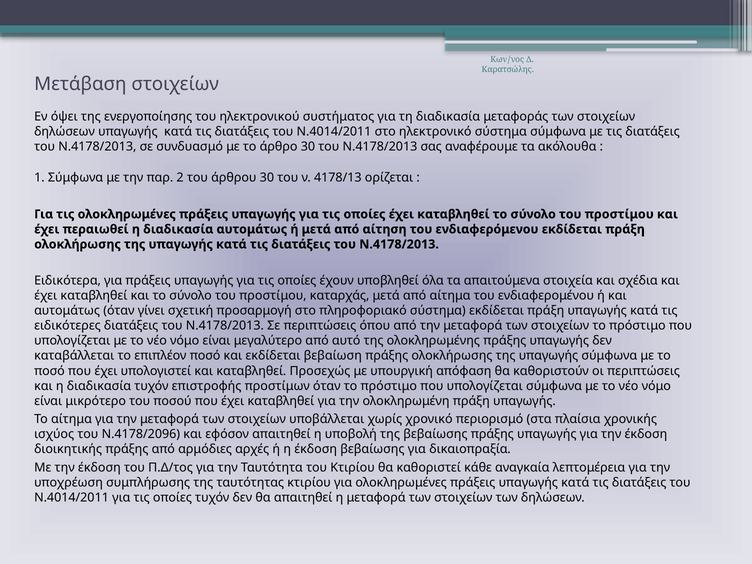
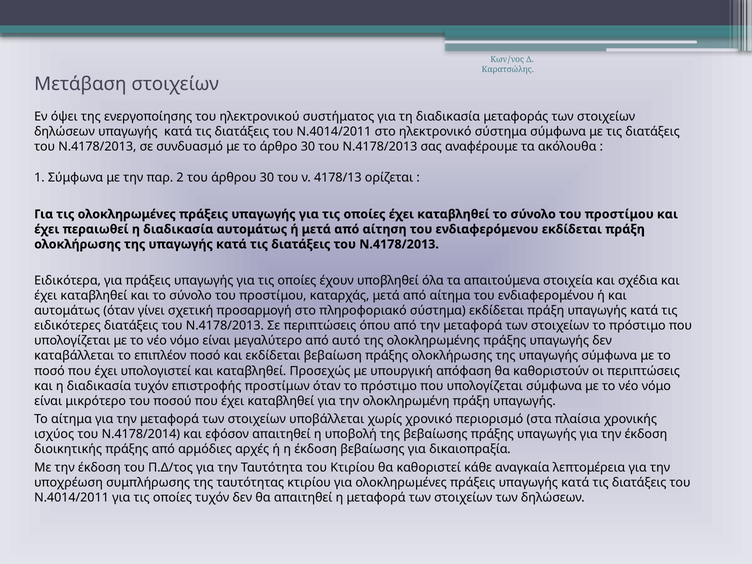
Ν.4178/2096: Ν.4178/2096 -> Ν.4178/2014 (141, 434)
